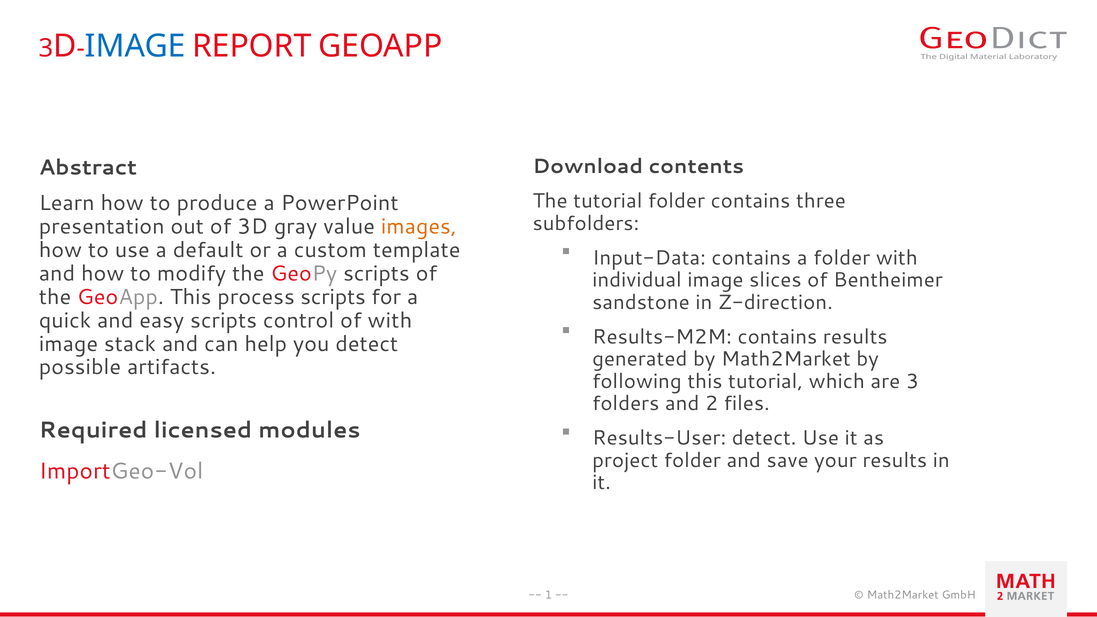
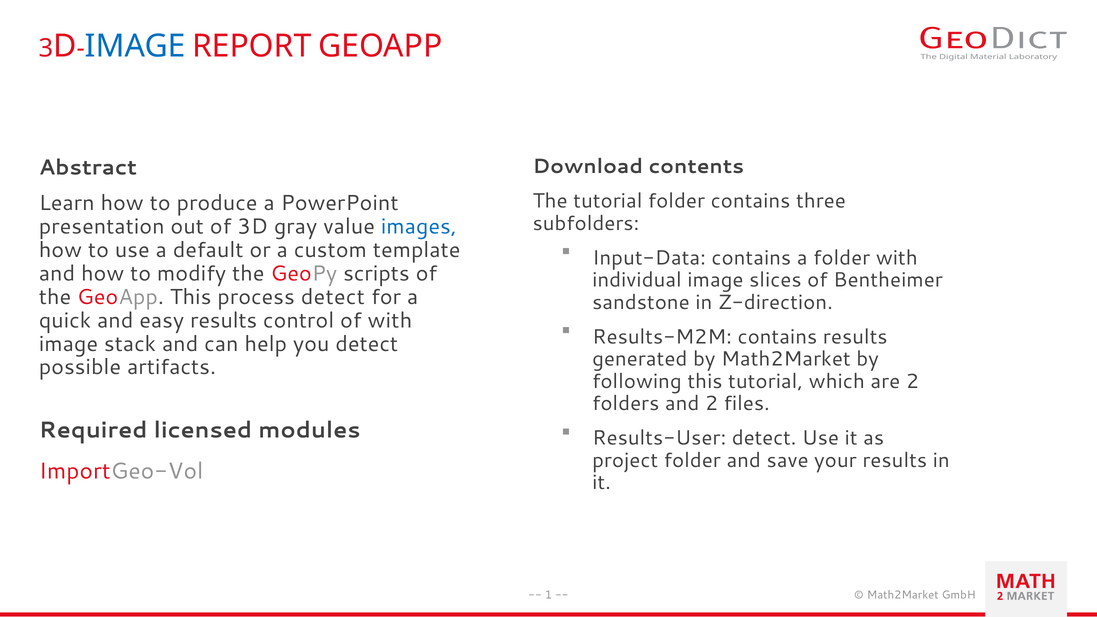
images colour: orange -> blue (419, 227)
process scripts: scripts -> detect (333, 297)
easy scripts: scripts -> results (224, 320)
are 3: 3 -> 2 (912, 381)
